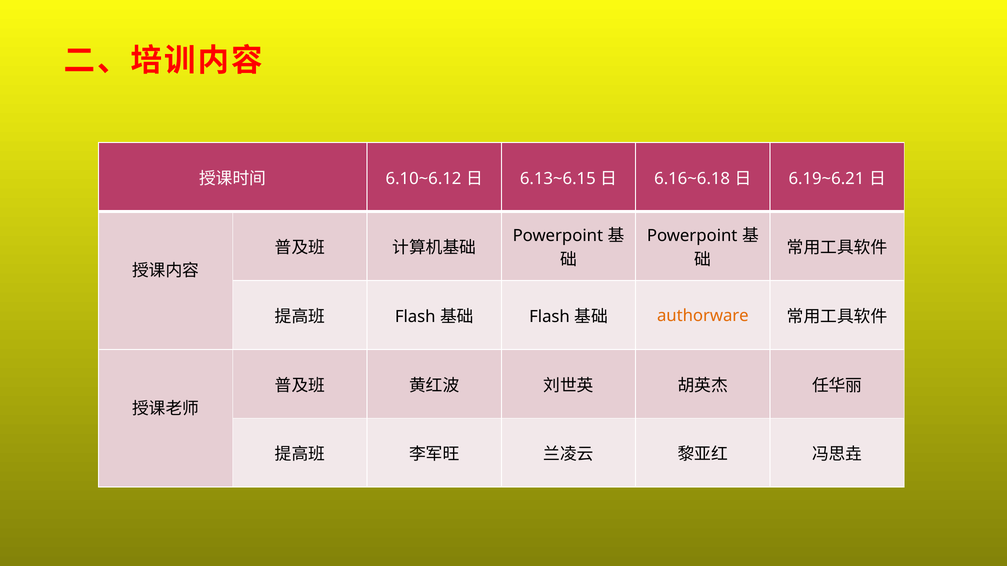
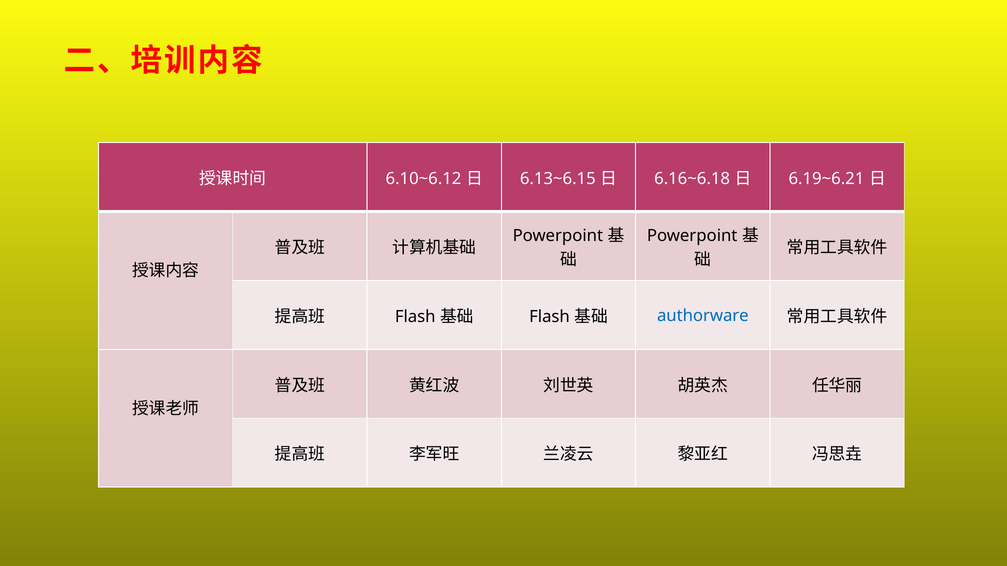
authorware colour: orange -> blue (703, 316)
